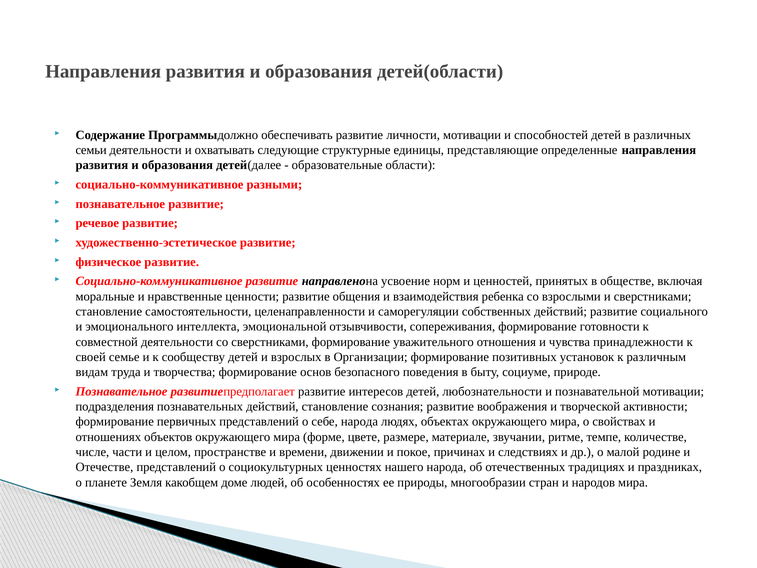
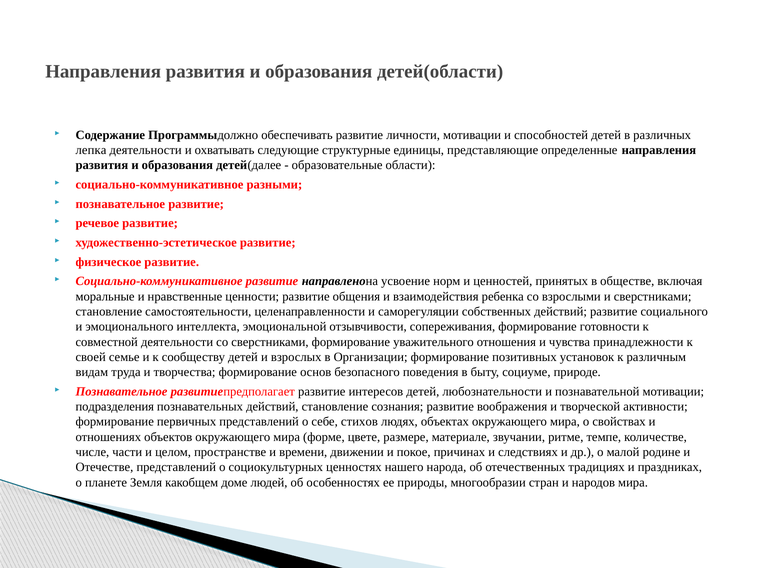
семьи: семьи -> лепка (91, 150)
себе народа: народа -> стихов (359, 422)
